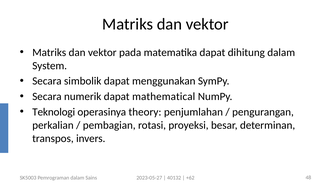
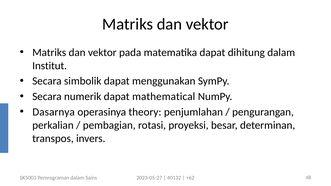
System: System -> Institut (50, 66)
Teknologi: Teknologi -> Dasarnya (54, 112)
